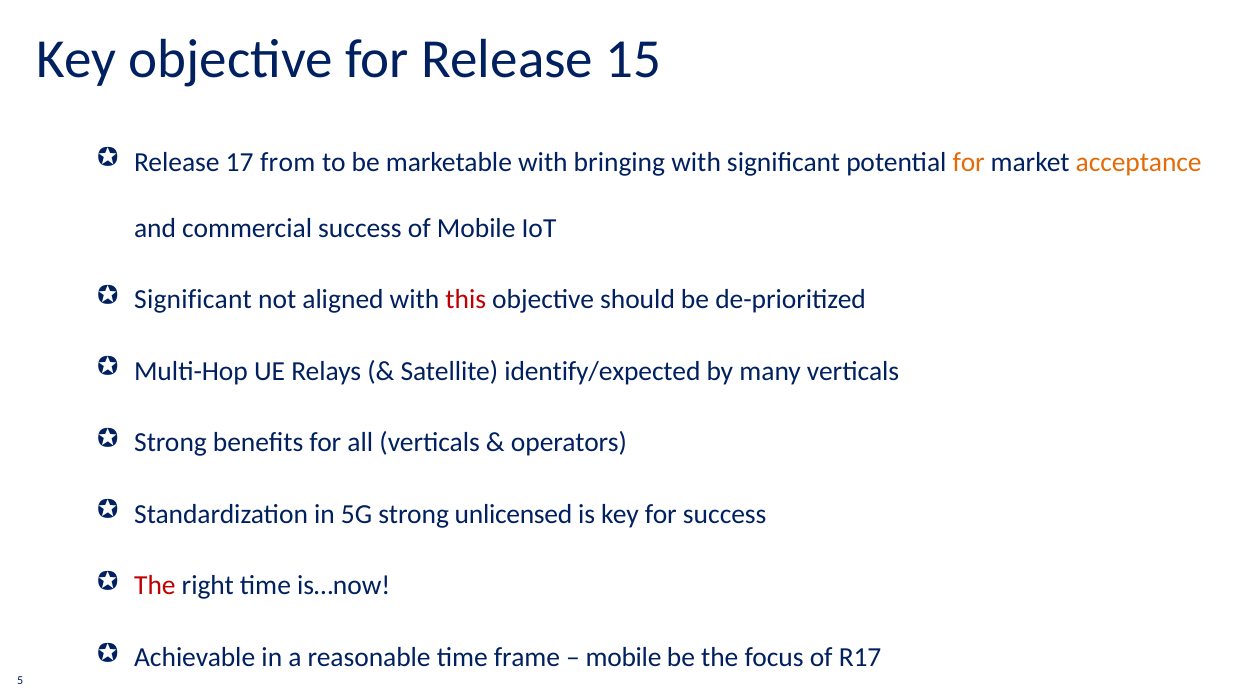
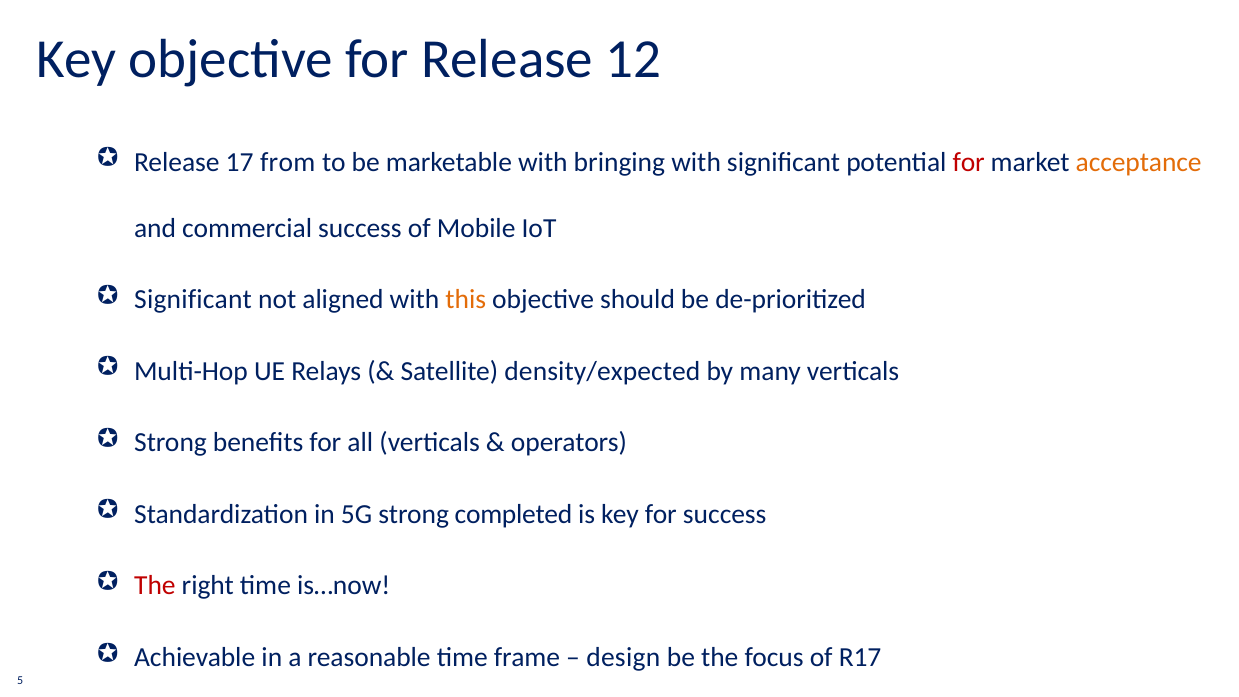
15: 15 -> 12 (634, 60)
for colour: orange -> red (969, 162)
this colour: red -> orange (466, 300)
identify/expected: identify/expected -> density/expected (602, 371)
unlicensed: unlicensed -> completed (514, 514)
mobile: mobile -> design (623, 657)
